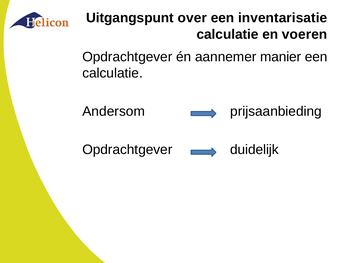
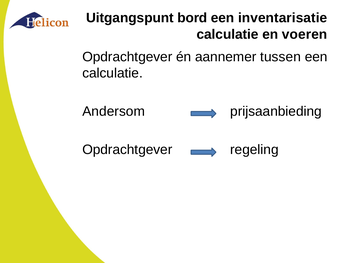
over: over -> bord (192, 18)
manier: manier -> tussen (281, 57)
duidelijk: duidelijk -> regeling (254, 150)
